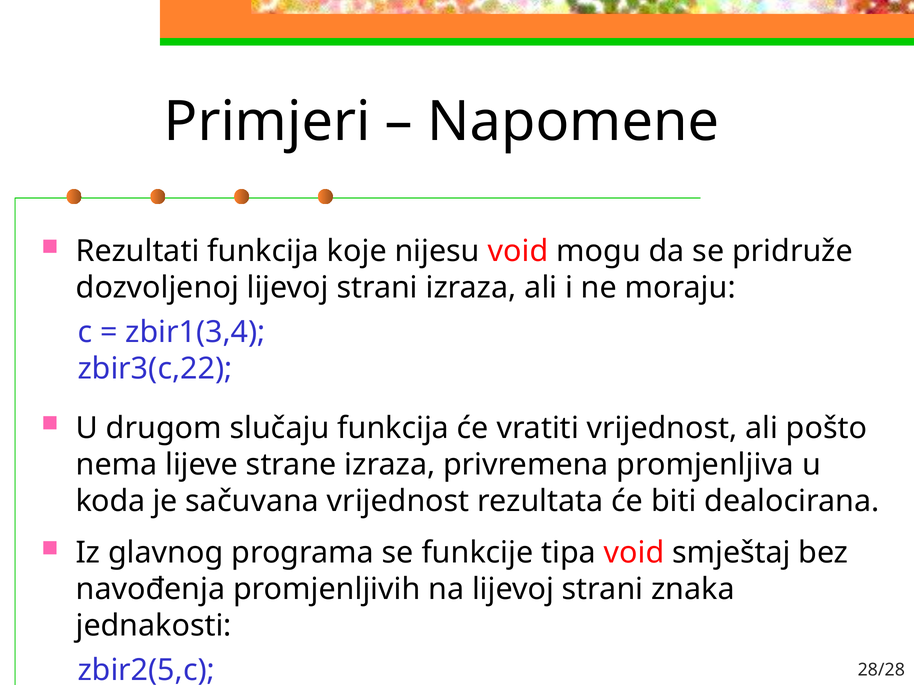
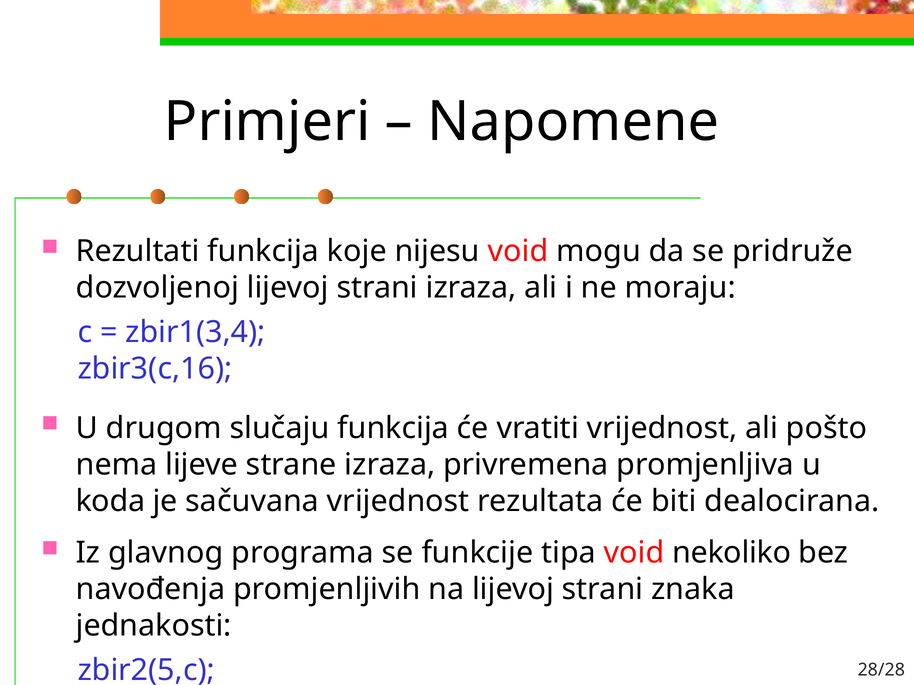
zbir3(c,22: zbir3(c,22 -> zbir3(c,16 (155, 369)
smještaj: smještaj -> nekoliko (732, 553)
